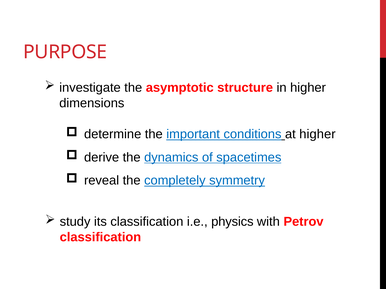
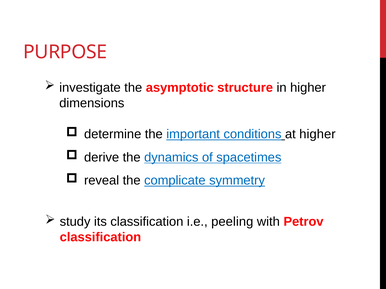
completely: completely -> complicate (175, 181)
physics: physics -> peeling (232, 222)
